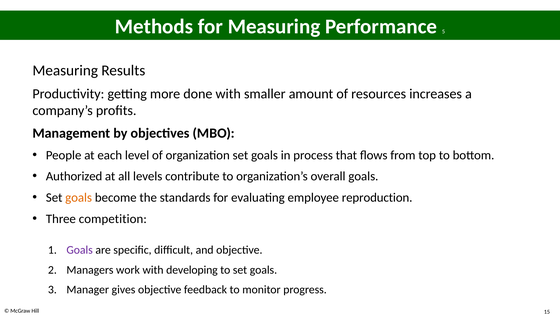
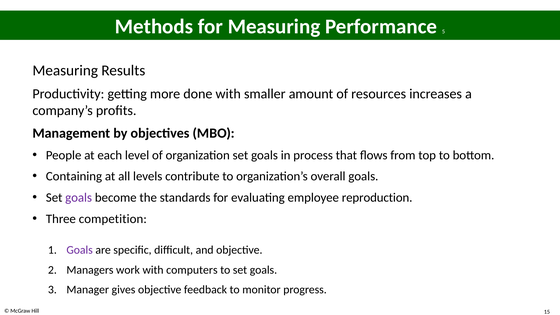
Authorized: Authorized -> Containing (74, 176)
goals colour: orange -> purple (79, 198)
developing: developing -> computers (192, 270)
